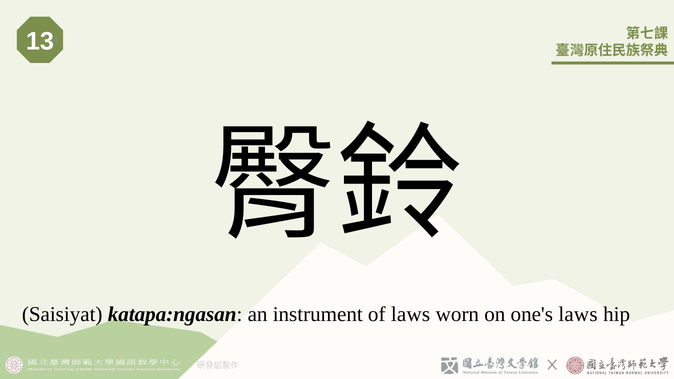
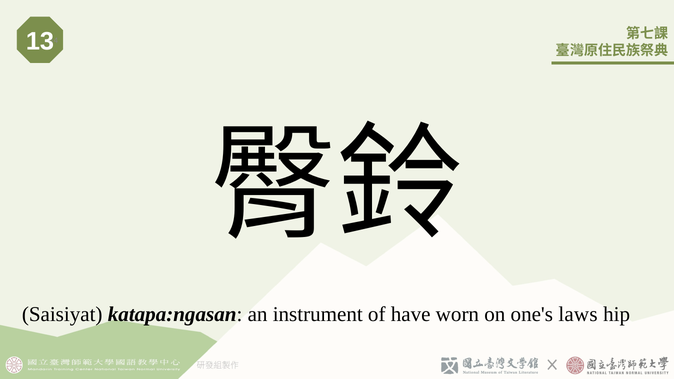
of laws: laws -> have (411, 315)
